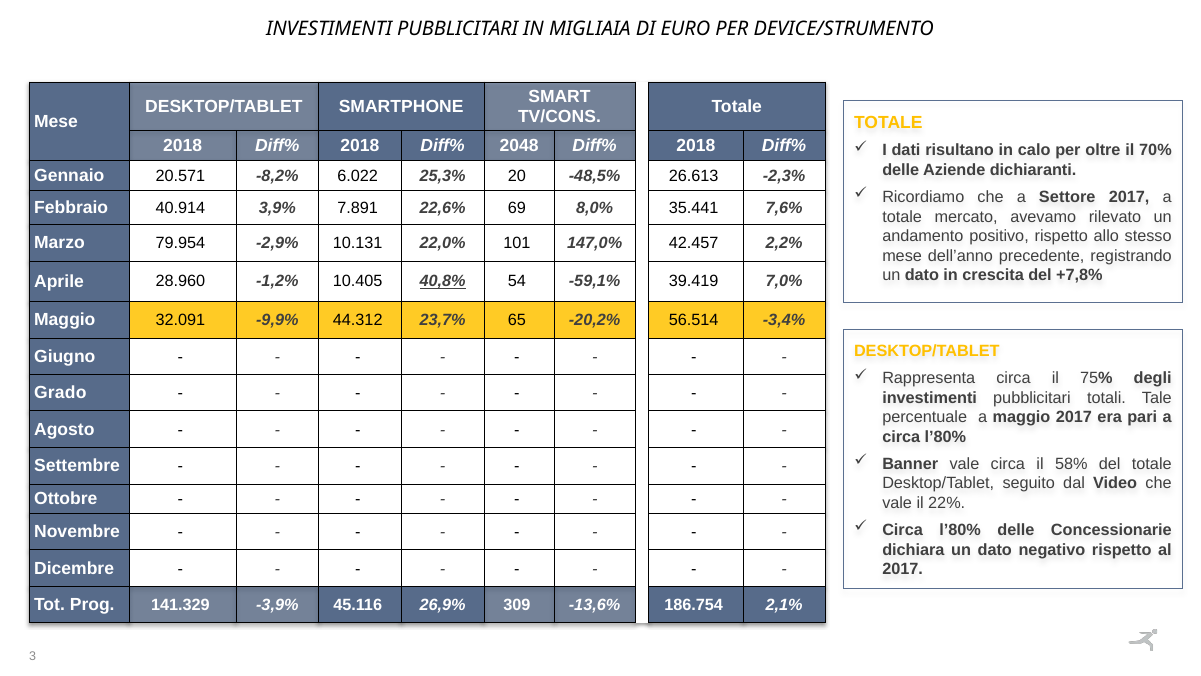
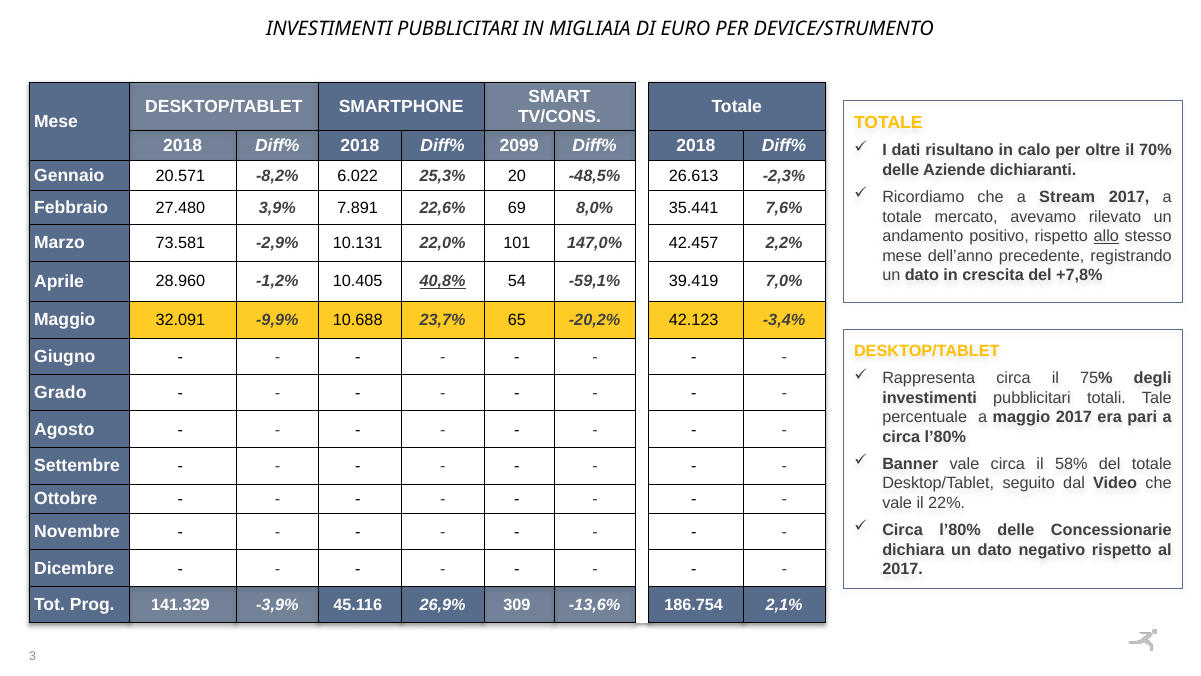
2048: 2048 -> 2099 (519, 146)
Settore: Settore -> Stream (1067, 197)
40.914: 40.914 -> 27.480 (180, 208)
allo underline: none -> present (1106, 236)
79.954: 79.954 -> 73.581 (180, 243)
44.312: 44.312 -> 10.688 (358, 320)
56.514: 56.514 -> 42.123 (694, 320)
